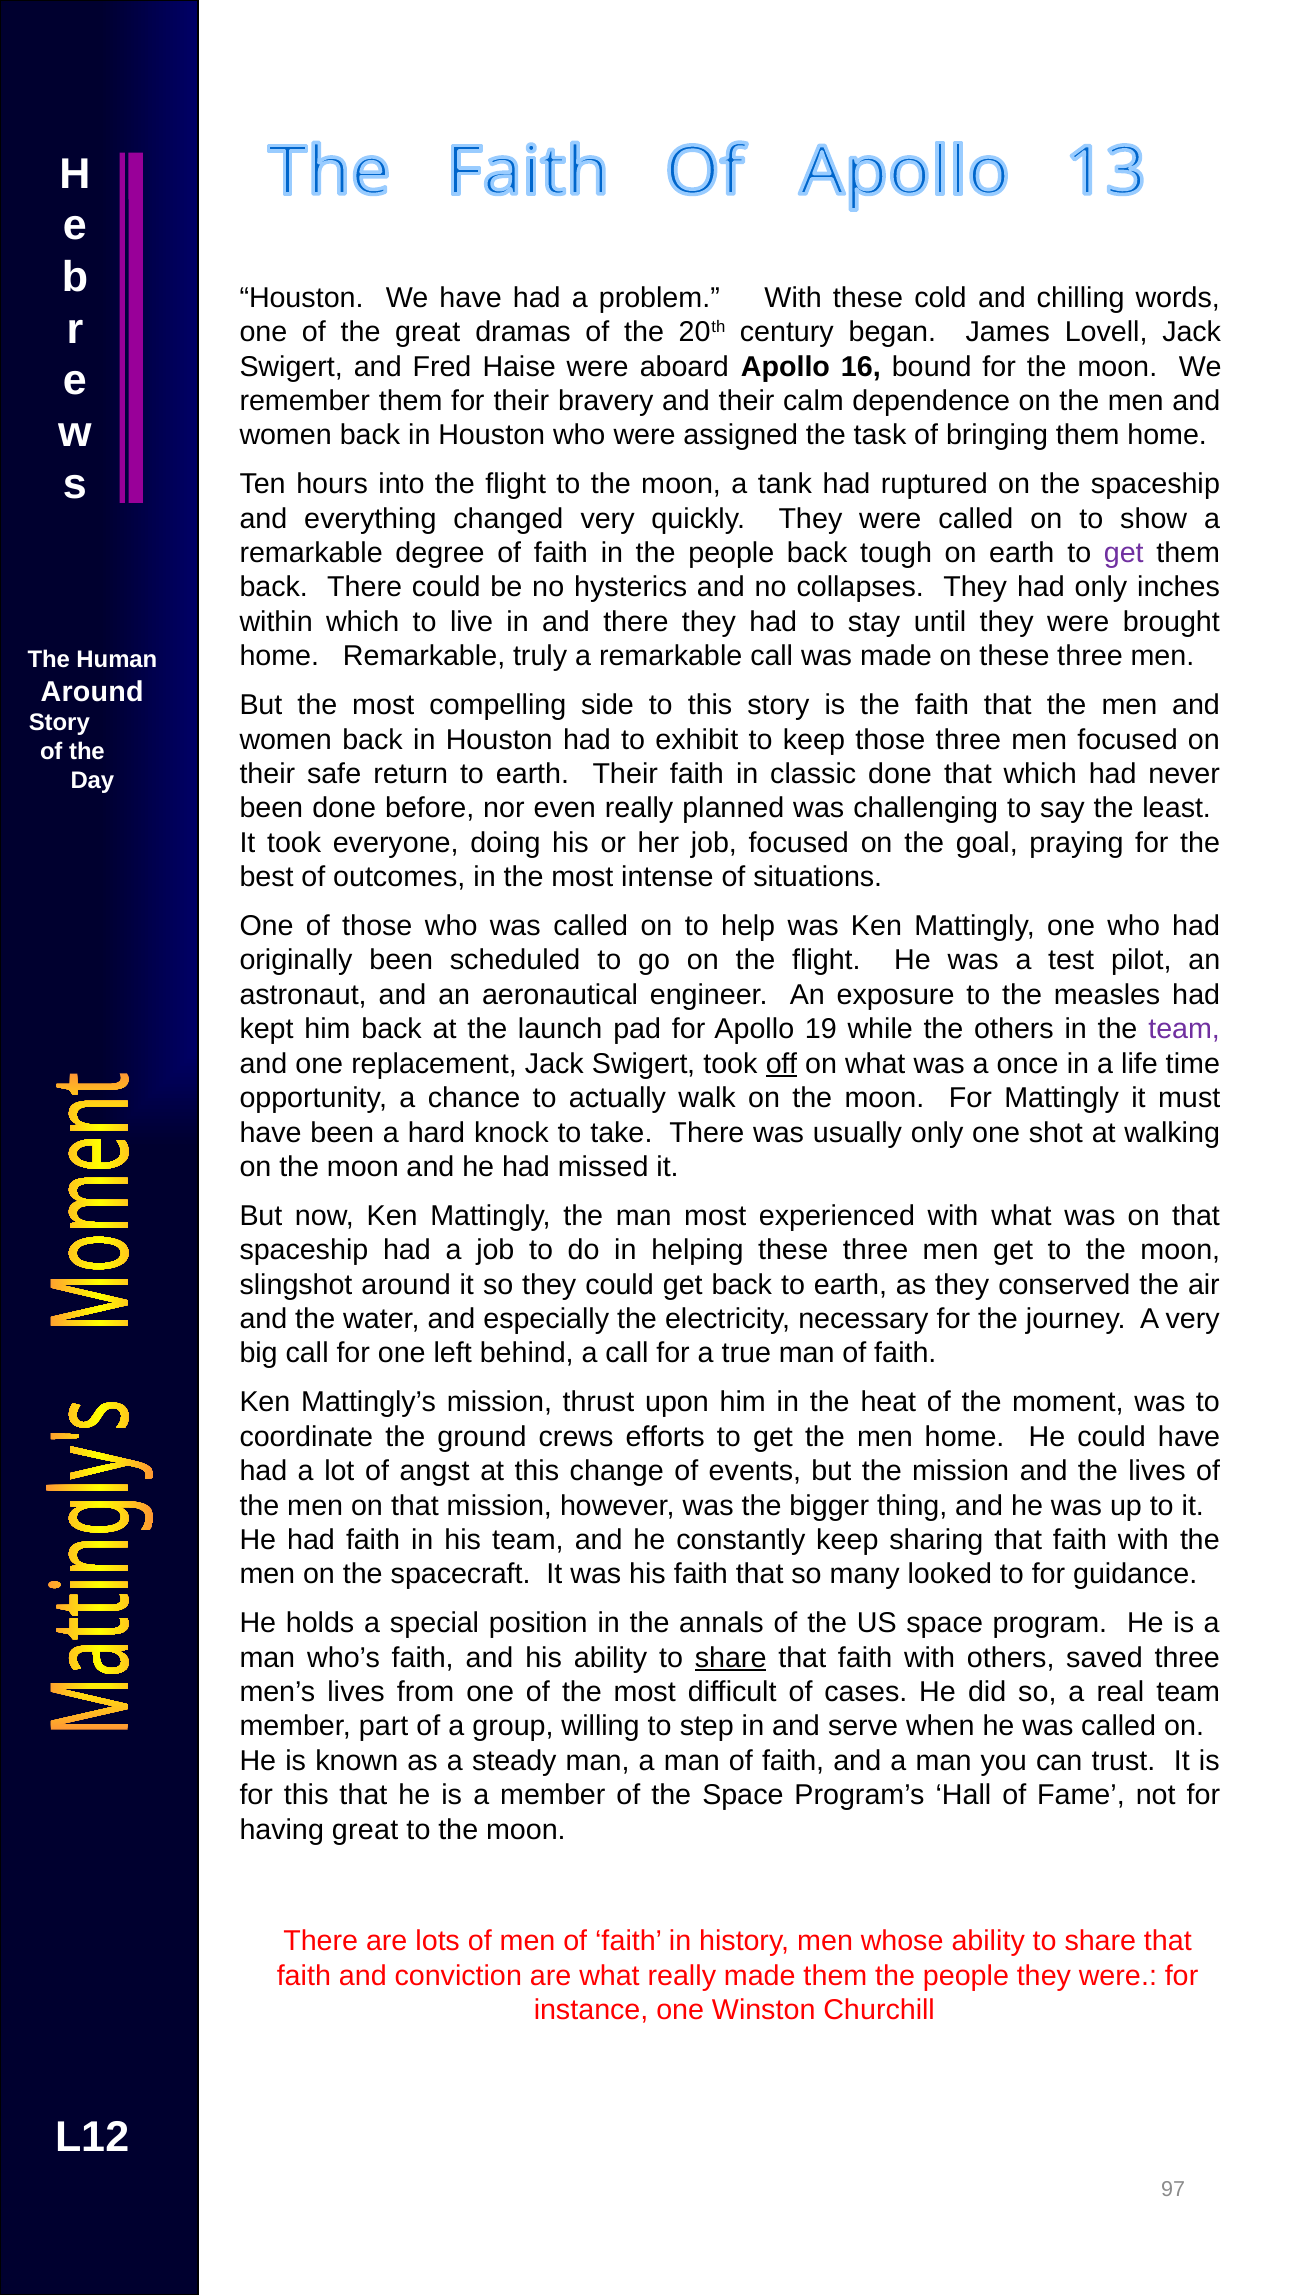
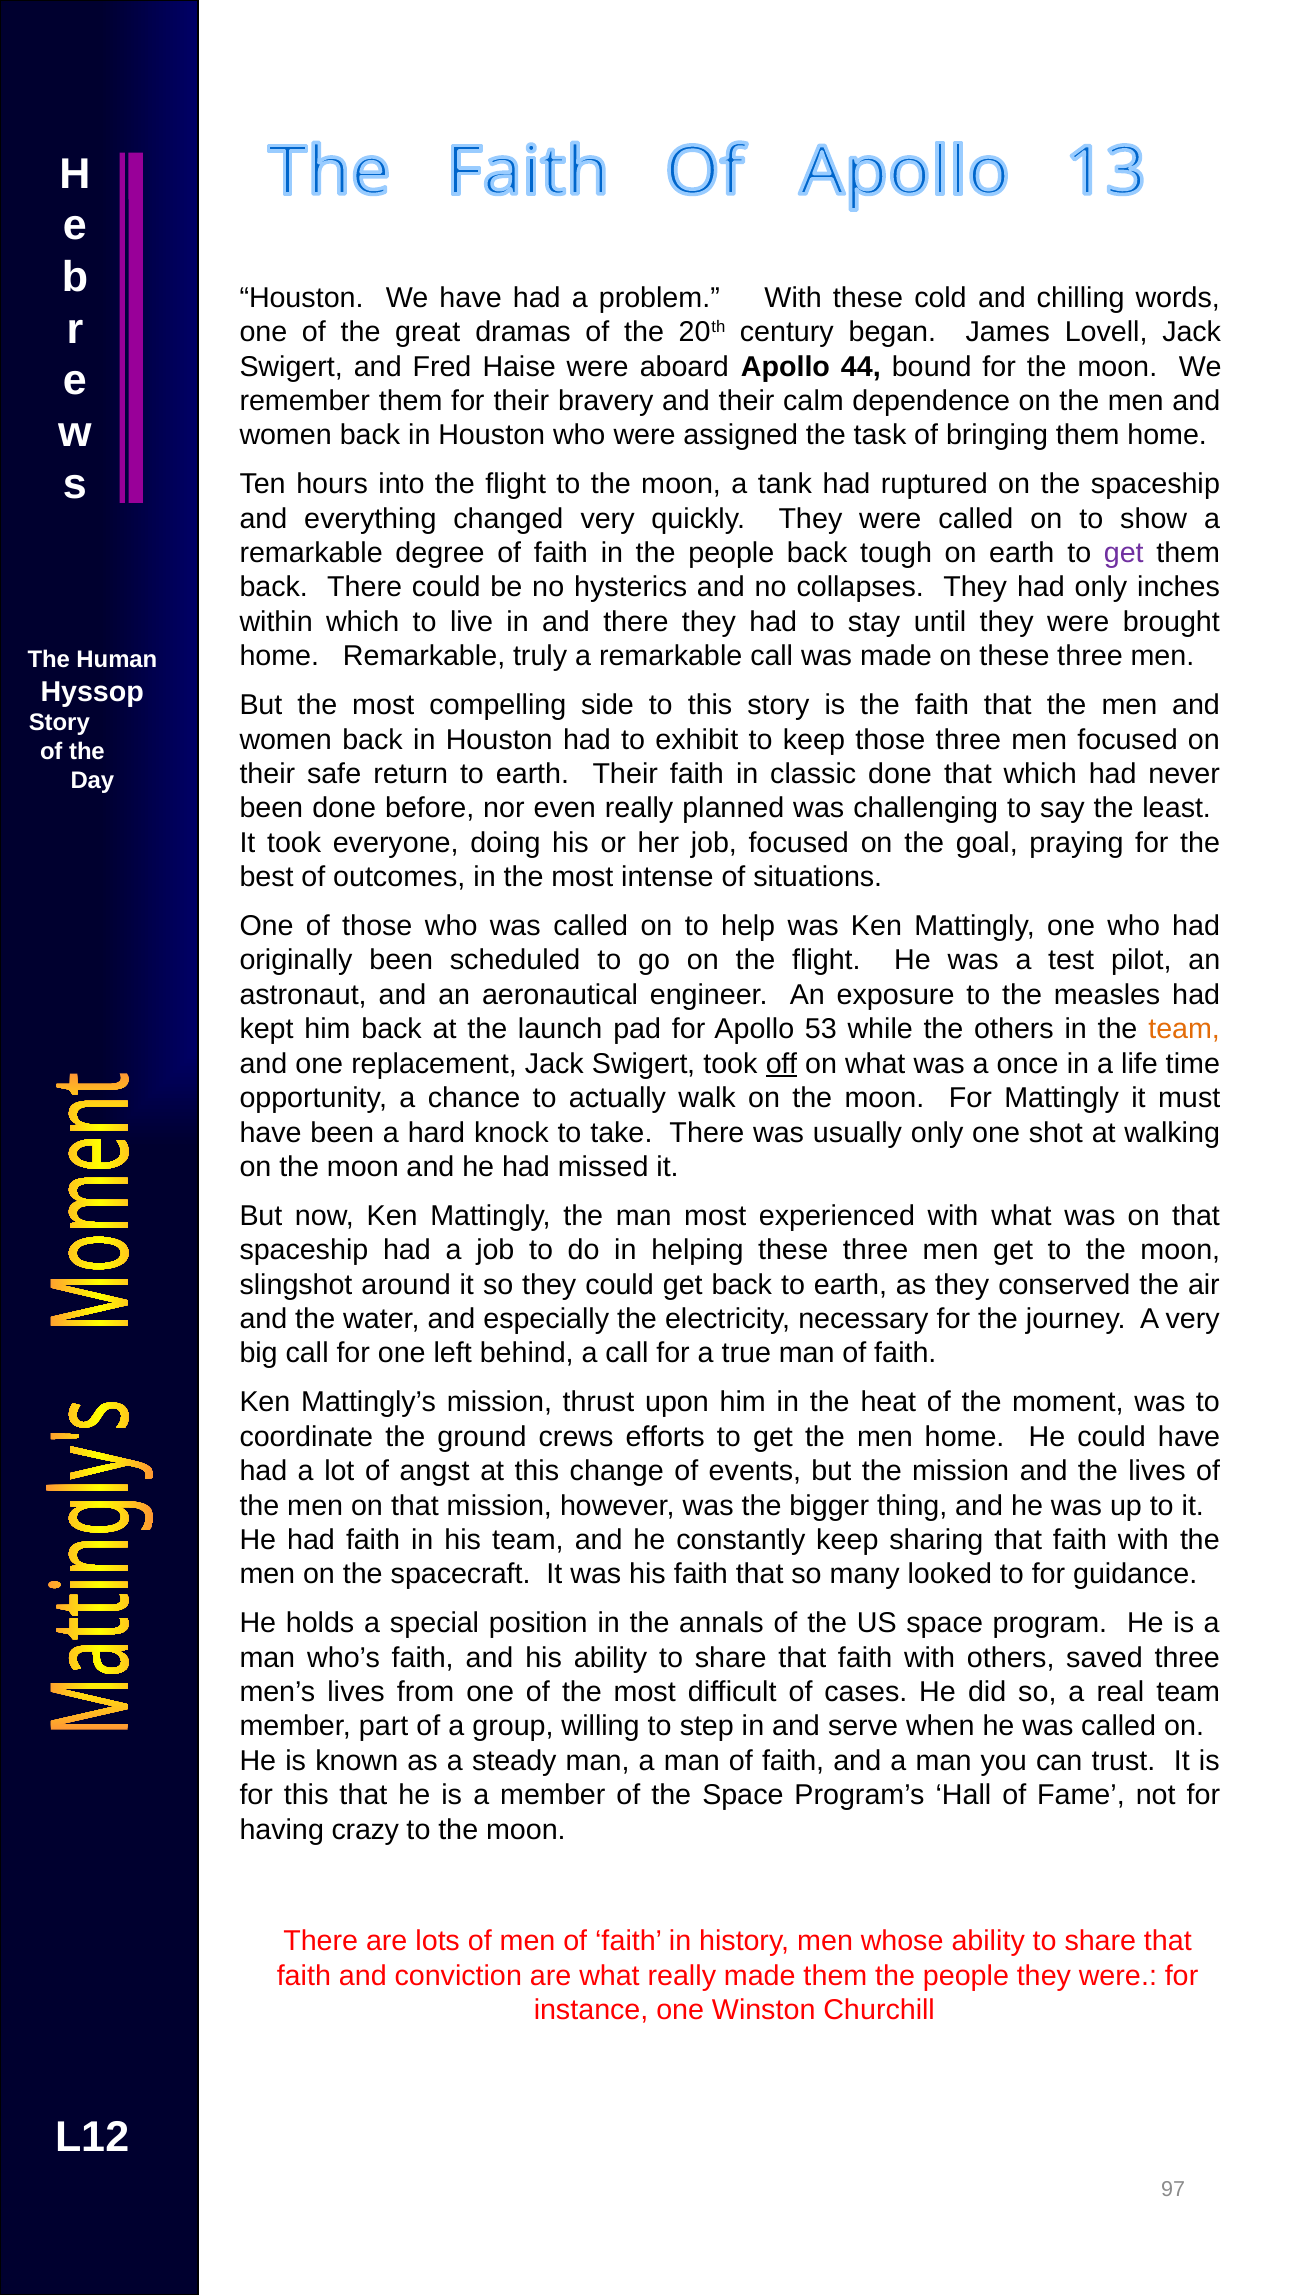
16: 16 -> 44 (861, 367)
Around: Around -> Hyssop (92, 692)
19: 19 -> 53 (821, 1029)
team colour: purple -> orange (1184, 1029)
share underline: present -> none (731, 1658)
having great: great -> crazy (365, 1830)
